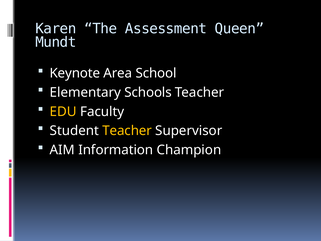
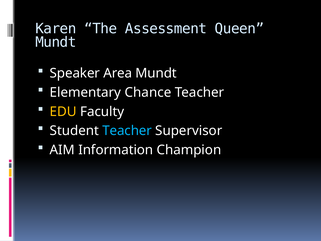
Keynote: Keynote -> Speaker (75, 73)
Area School: School -> Mundt (156, 73)
Schools: Schools -> Chance (148, 92)
Teacher colour: yellow -> light blue (127, 131)
